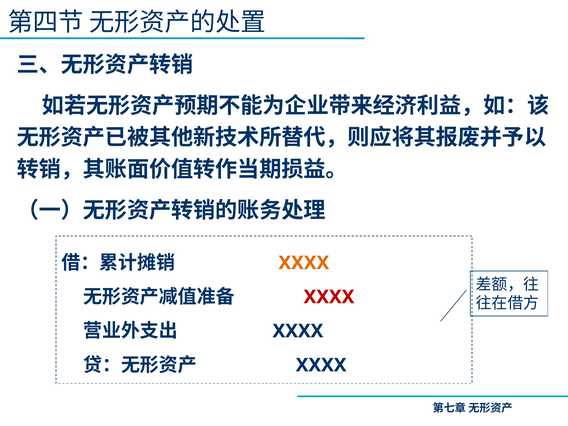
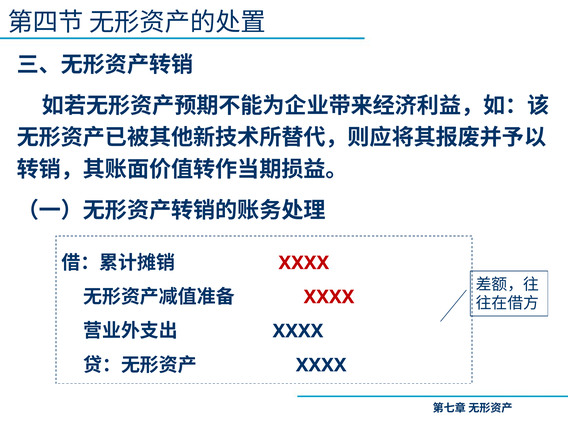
XXXX colour: orange -> red (304, 263)
